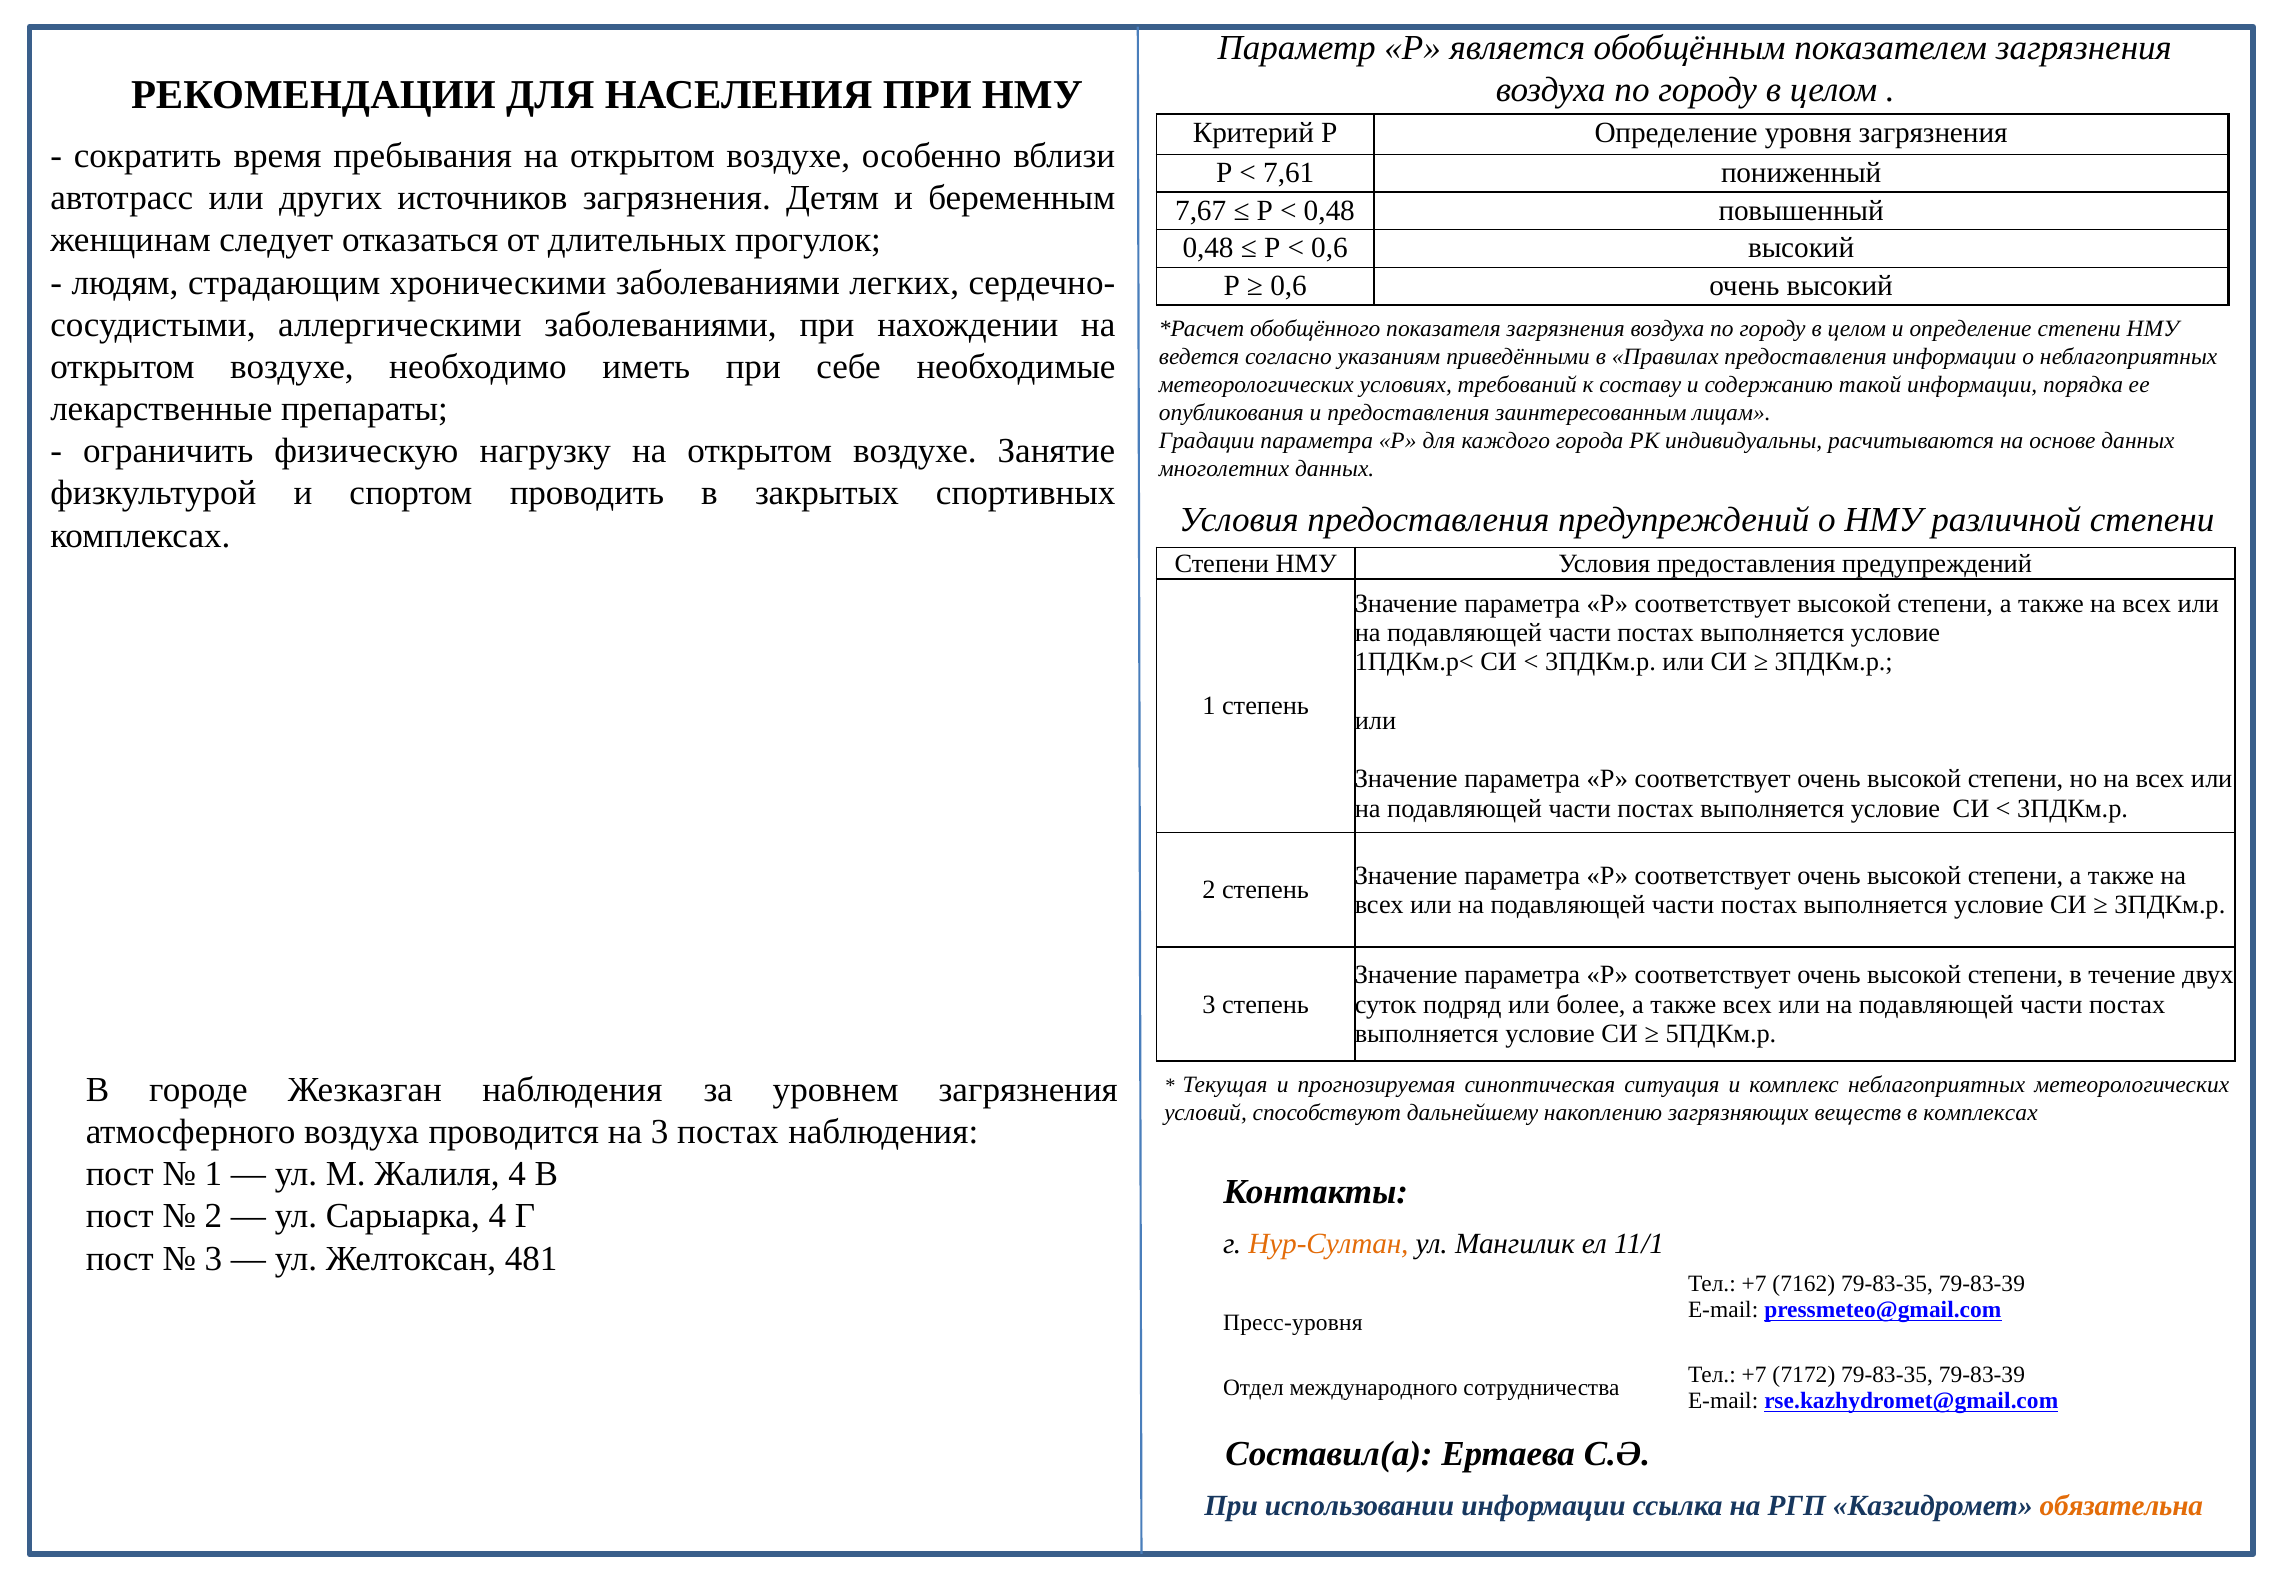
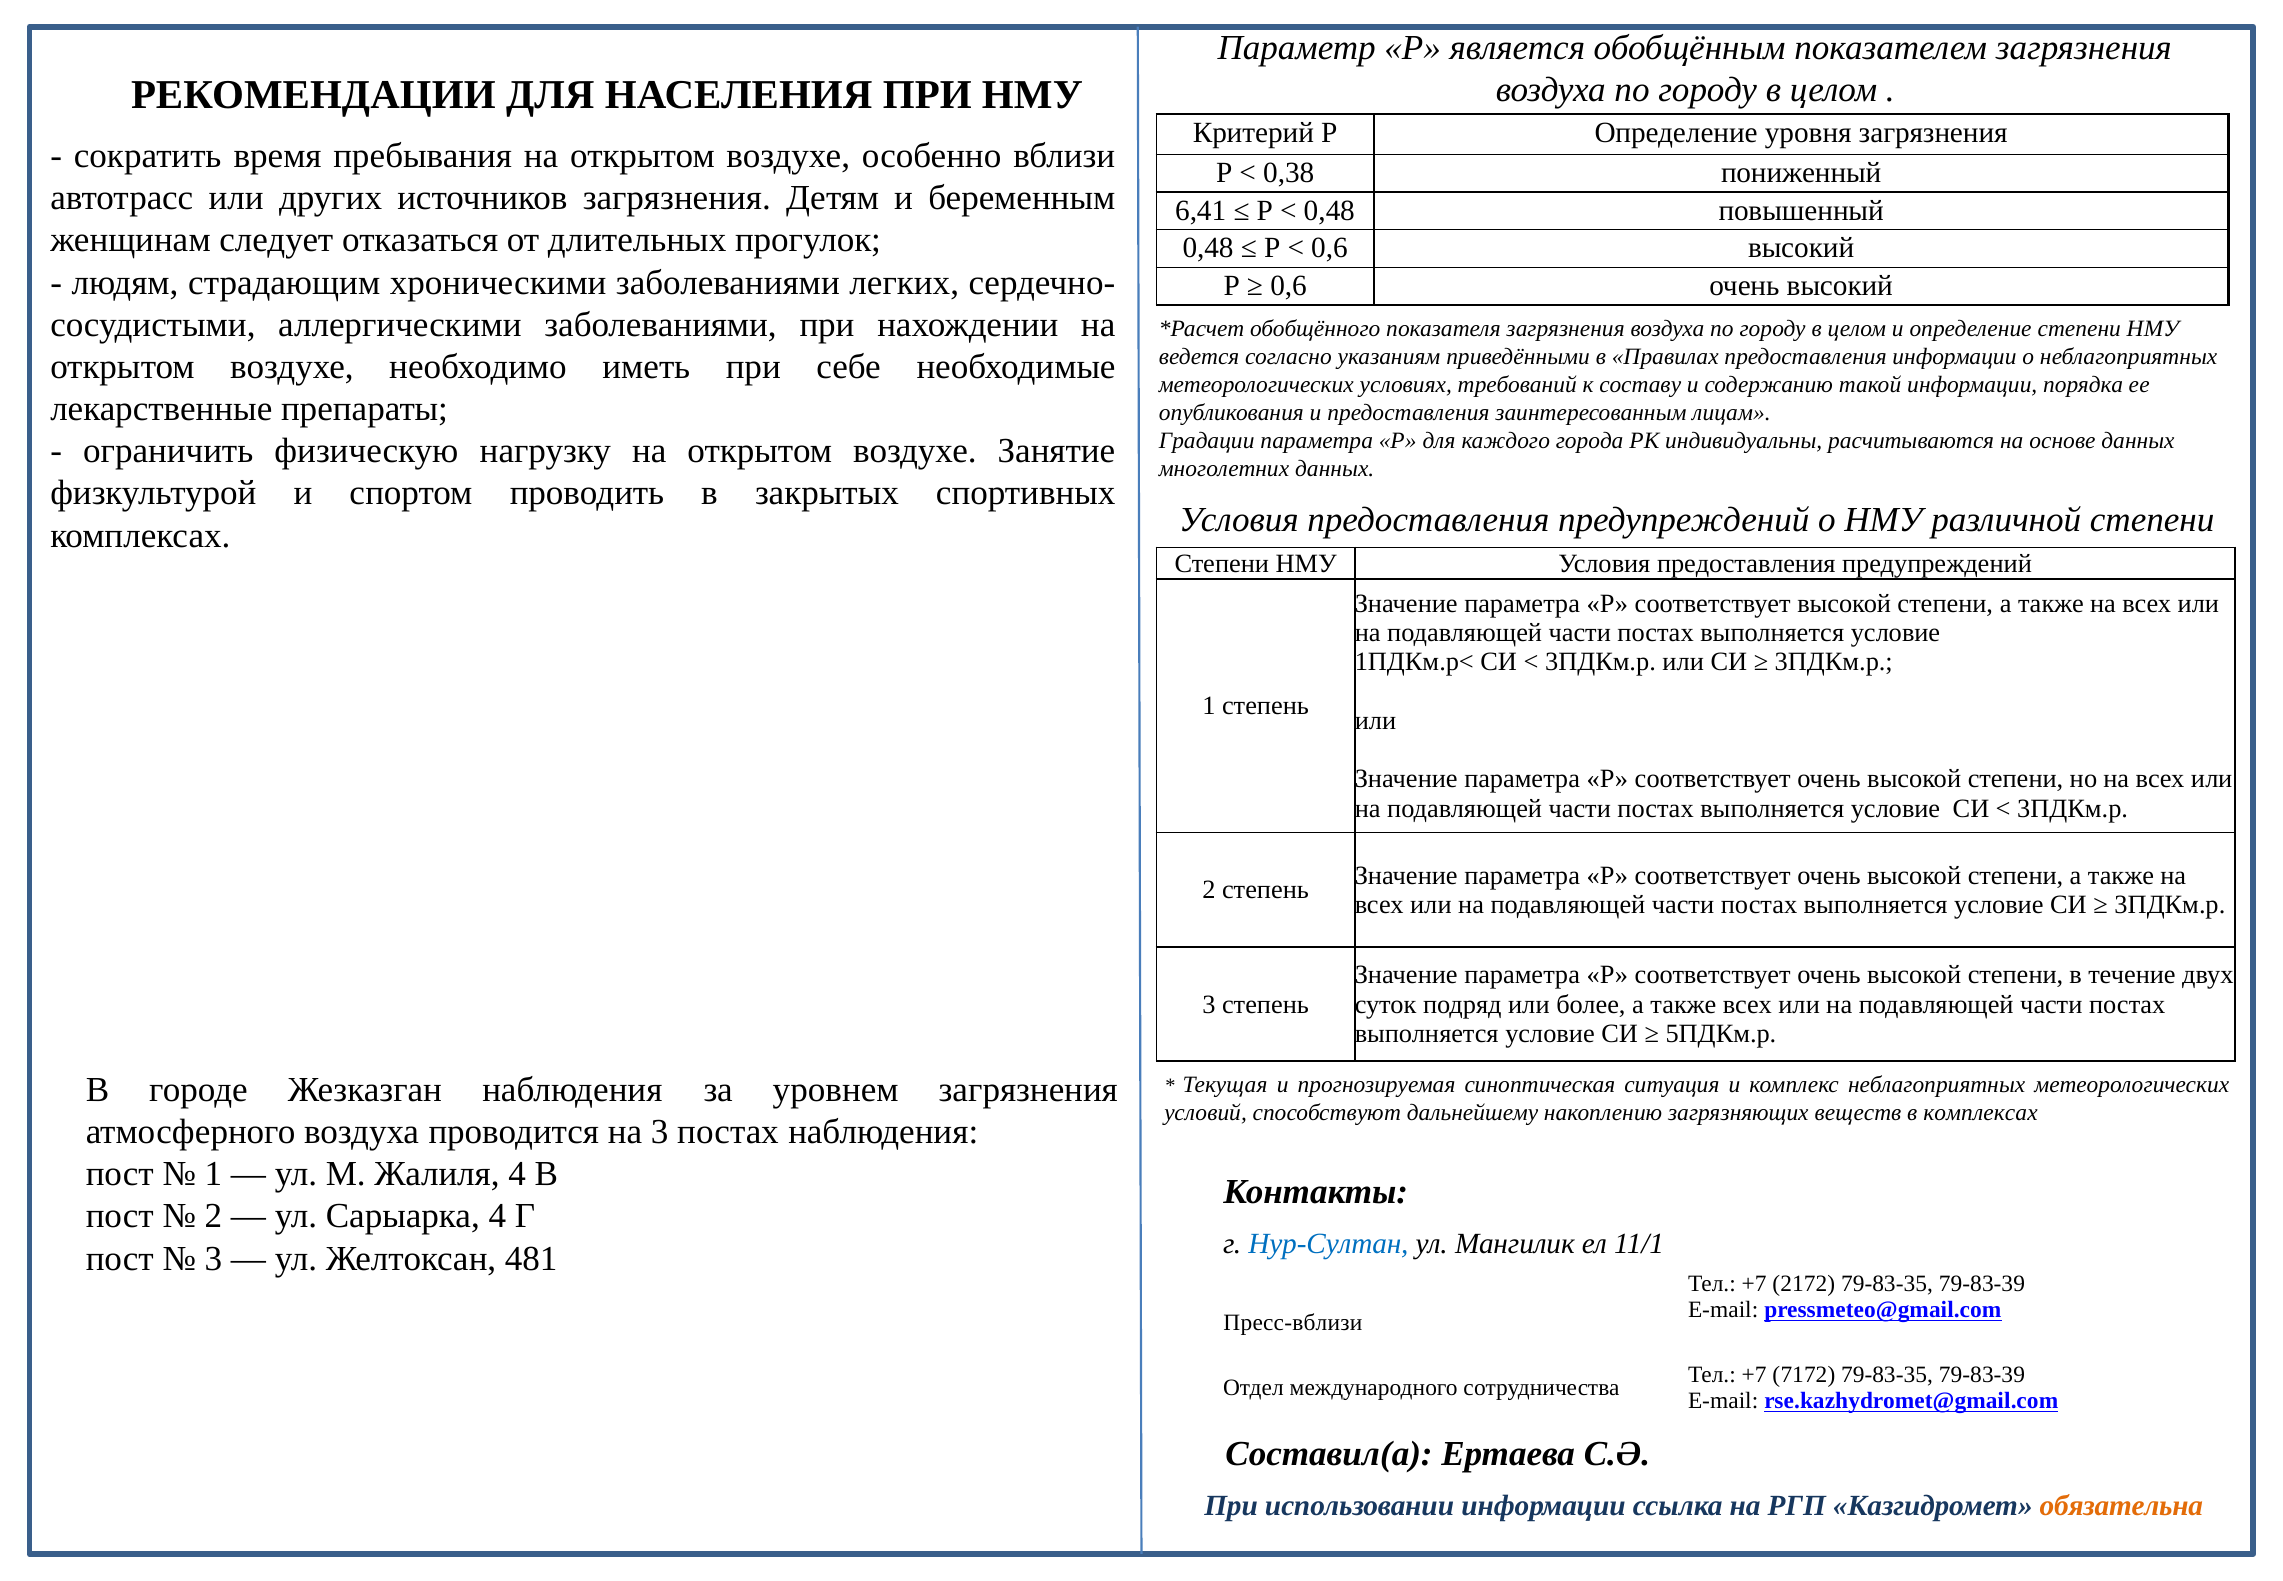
7,61: 7,61 -> 0,38 (1289, 173)
7,67: 7,67 -> 6,41 (1201, 210)
Нур-Султан colour: orange -> blue (1328, 1244)
7162: 7162 -> 2172 (1804, 1283)
Пресс-уровня: Пресс-уровня -> Пресс-вблизи (1293, 1322)
